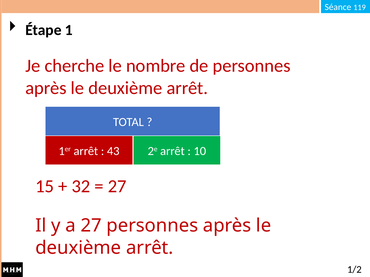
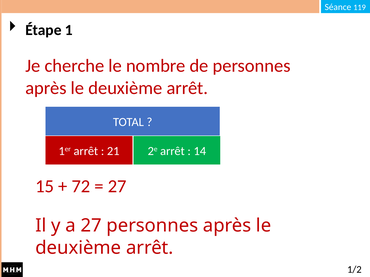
43: 43 -> 21 (113, 151)
10: 10 -> 14 (200, 151)
32: 32 -> 72 (81, 187)
